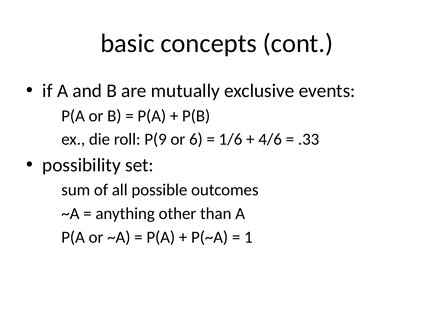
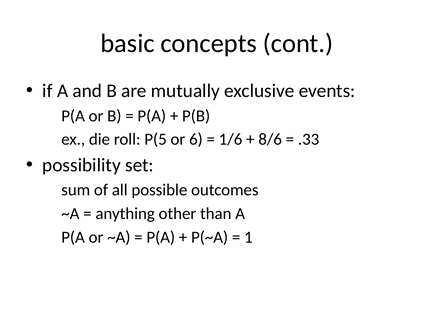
P(9: P(9 -> P(5 (156, 140)
4/6: 4/6 -> 8/6 (270, 140)
